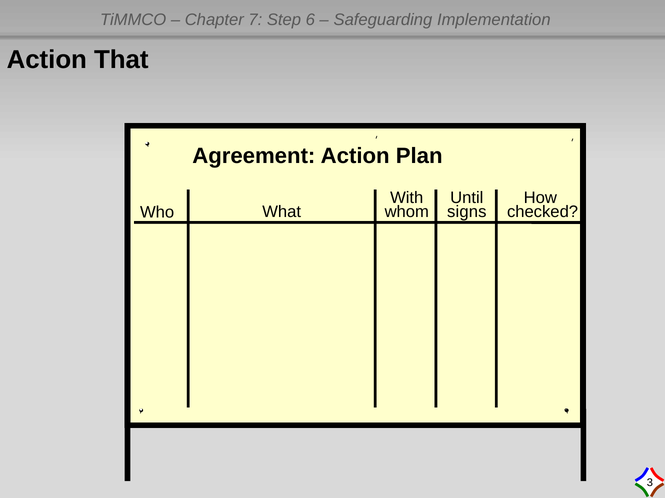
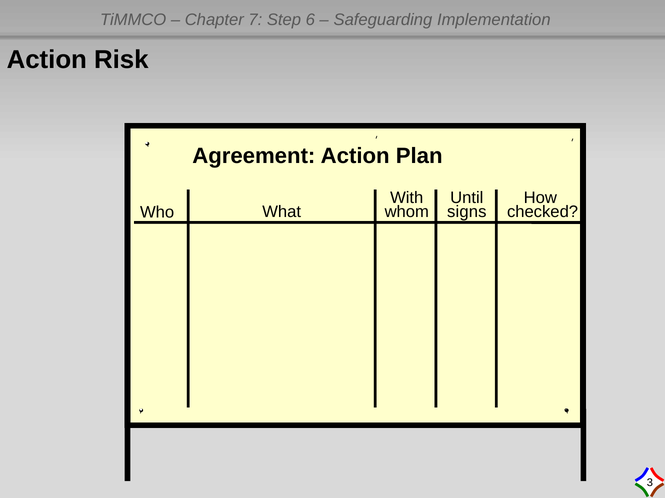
That: That -> Risk (121, 60)
